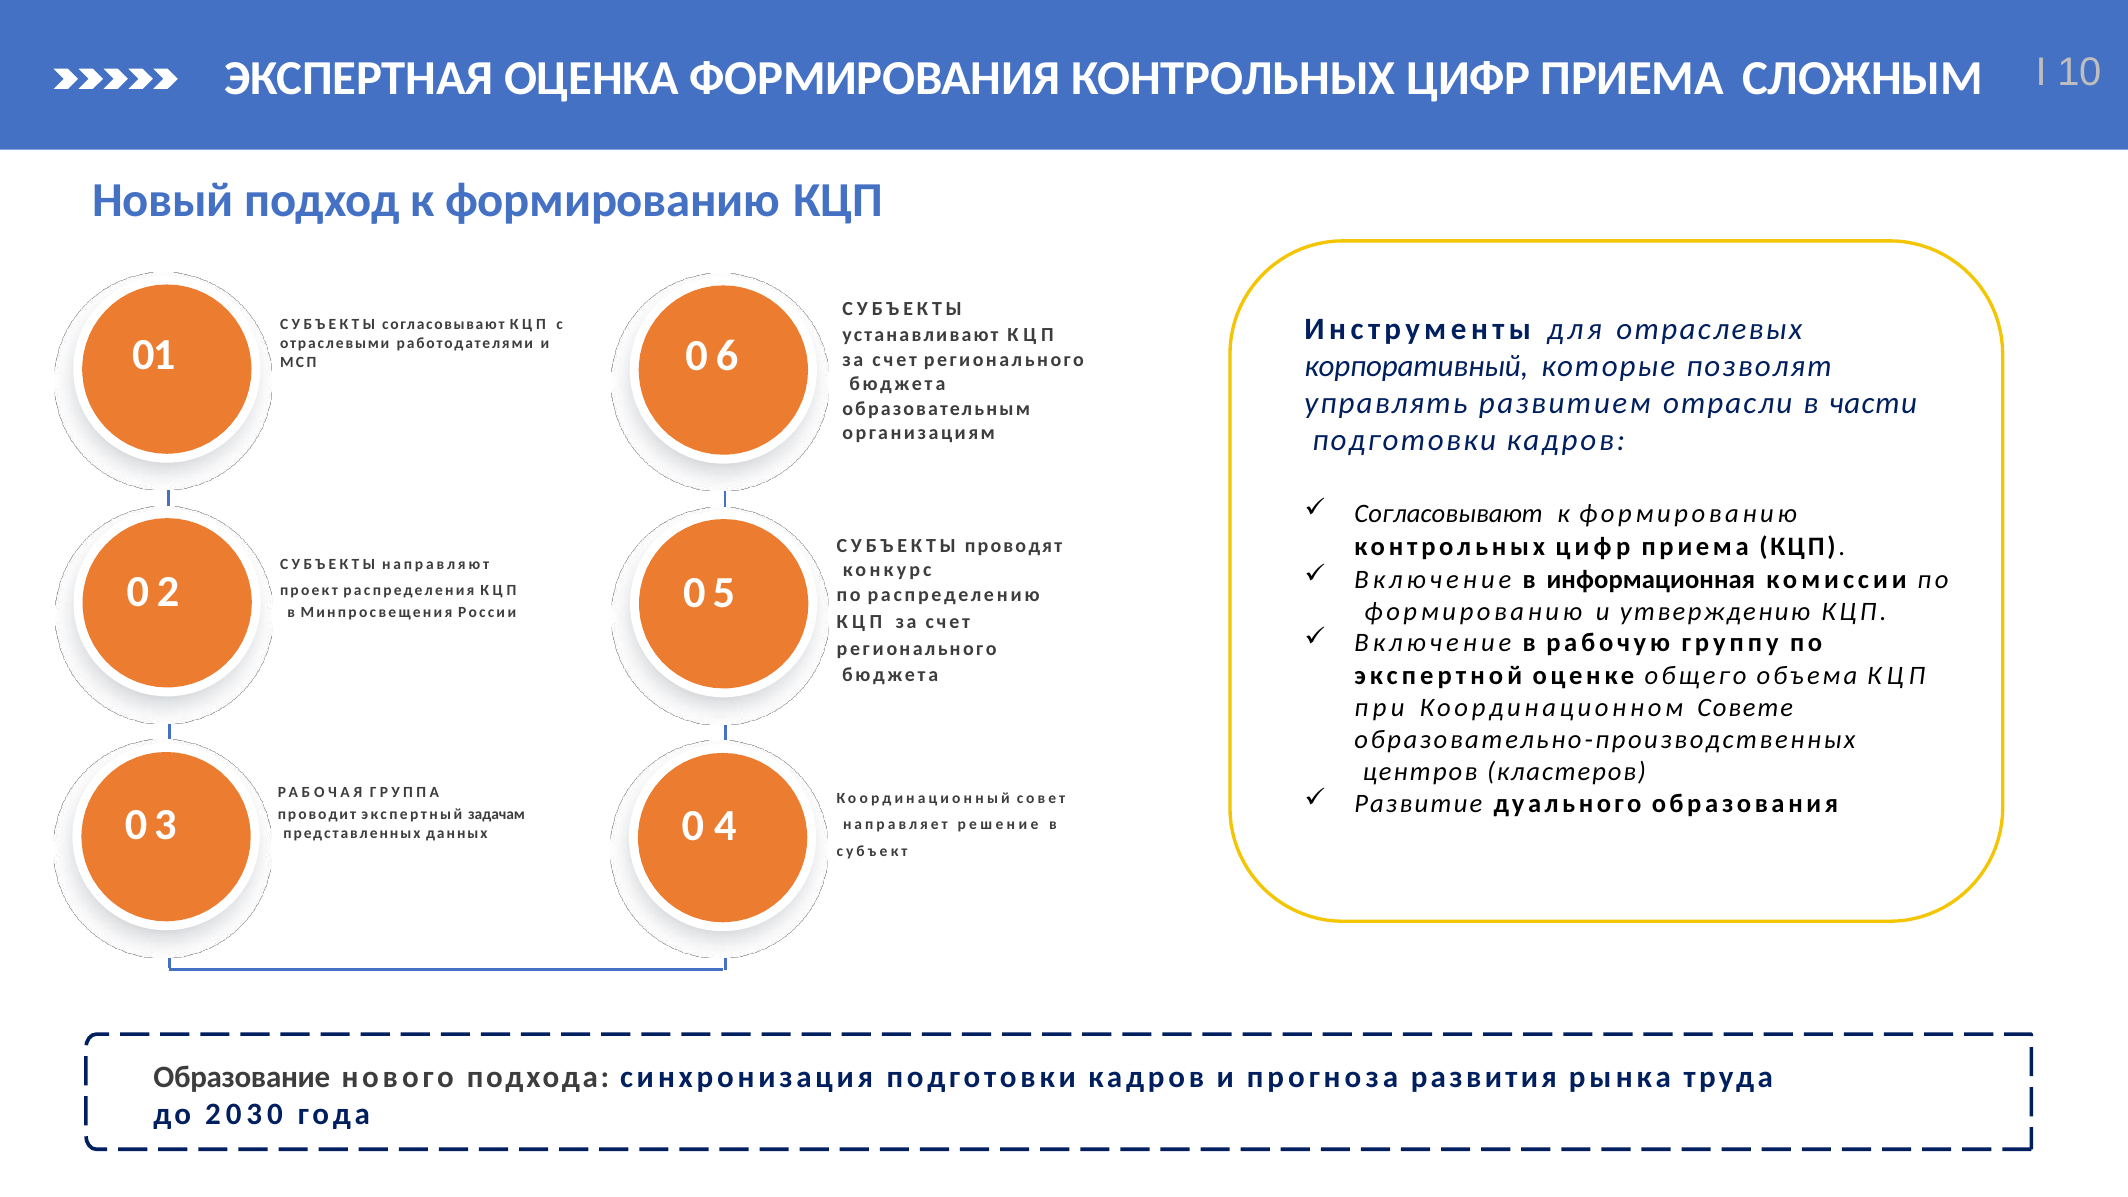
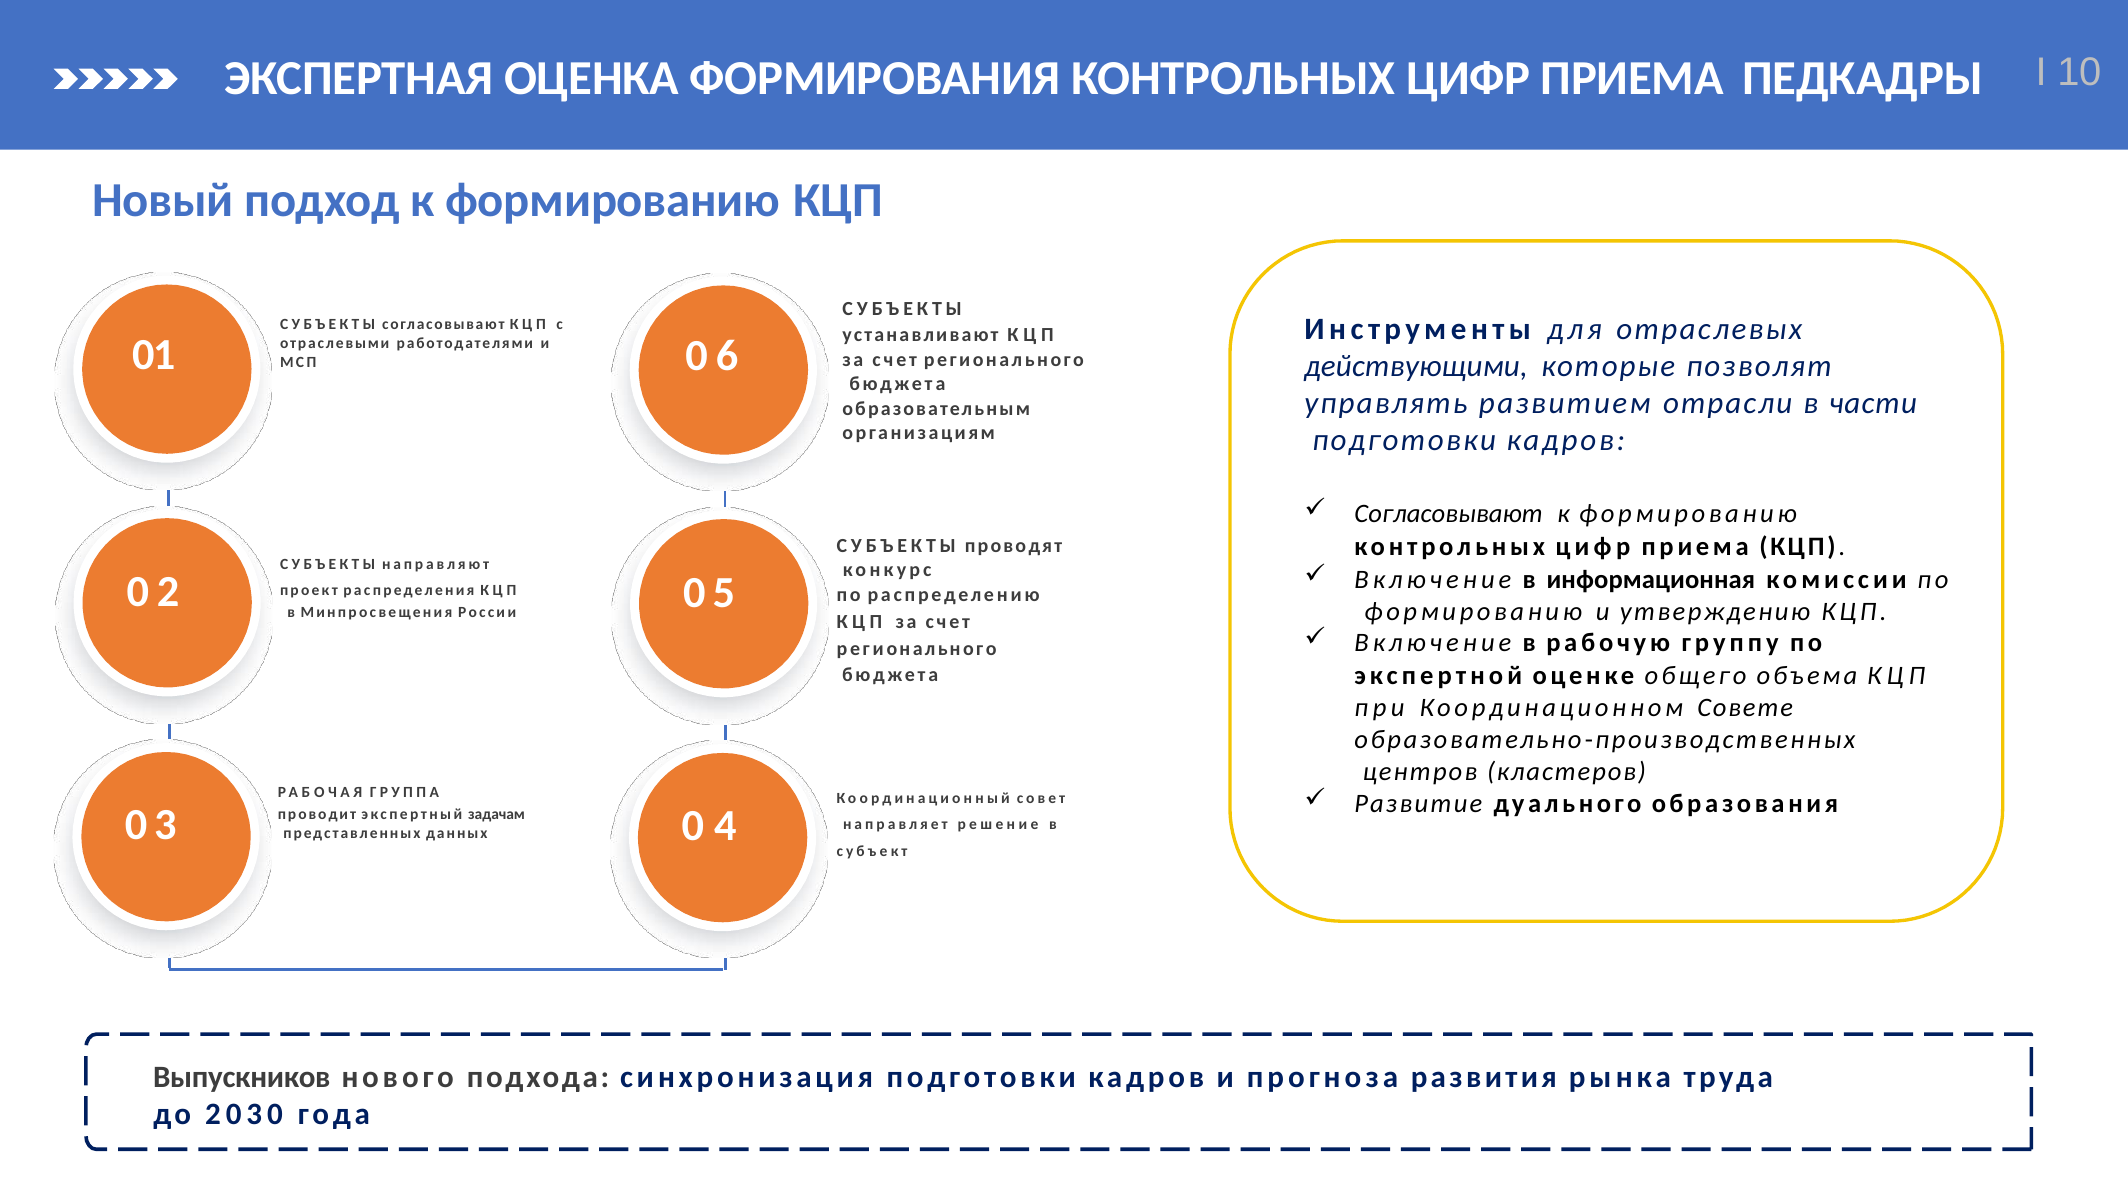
СЛОЖНЫМ: СЛОЖНЫМ -> ПЕДКАДРЫ (1863, 79)
корпоративный: корпоративный -> действующими (1416, 367)
Образование: Образование -> Выпускников (242, 1077)
